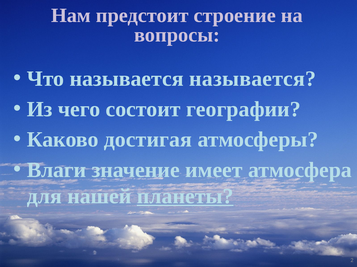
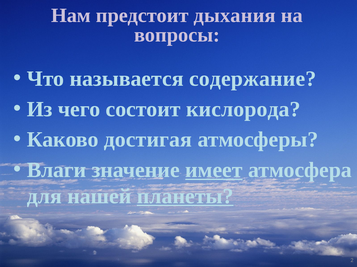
строение: строение -> дыхания (235, 16)
называется называется: называется -> содержание (253, 79)
географии: географии -> кислорода (243, 109)
имеет underline: none -> present (214, 170)
